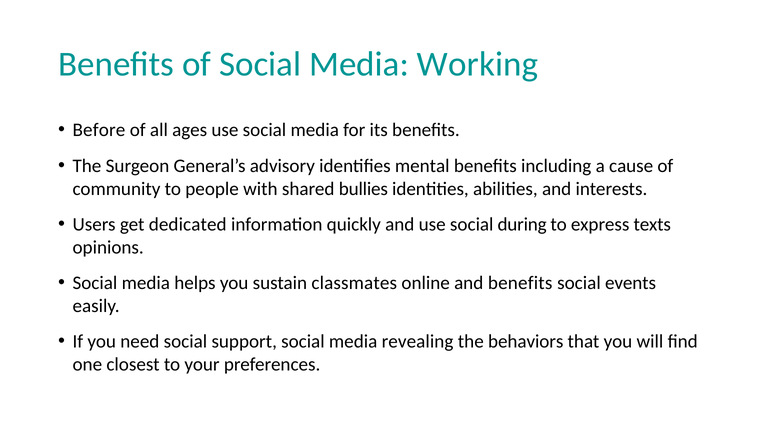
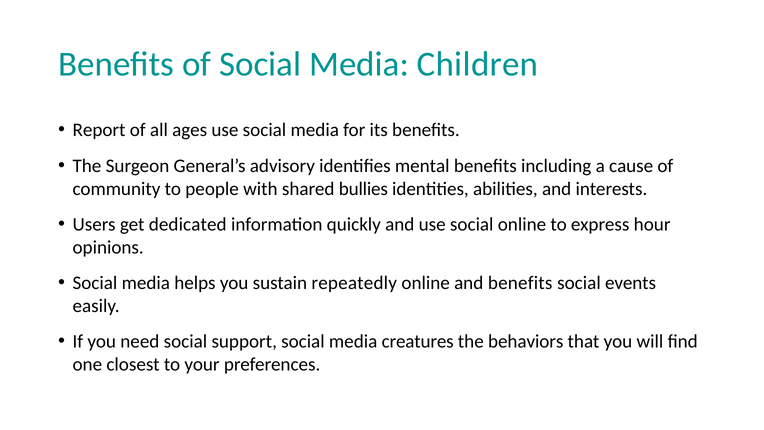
Working: Working -> Children (478, 64)
Before: Before -> Report (99, 130)
social during: during -> online (522, 224)
texts: texts -> hour (652, 224)
classmates: classmates -> repeatedly (354, 283)
revealing: revealing -> creatures (418, 341)
